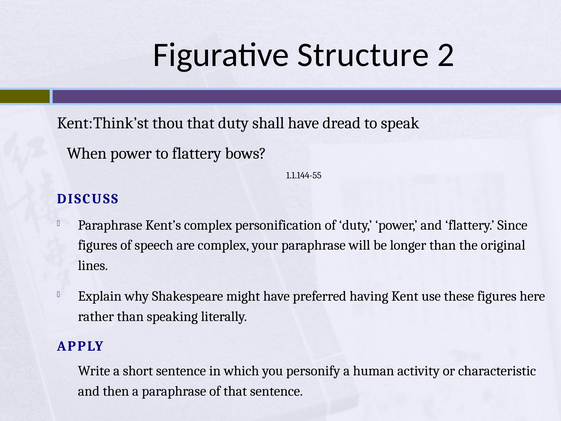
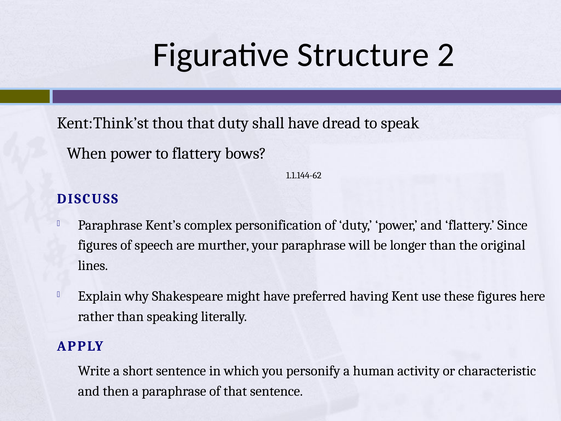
1.1.144-55: 1.1.144-55 -> 1.1.144-62 (304, 175)
are complex: complex -> murther (223, 245)
